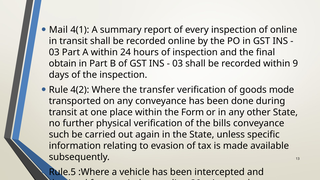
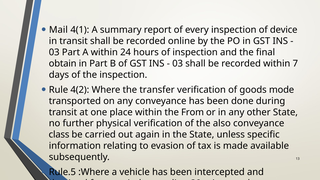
of online: online -> device (284, 30)
9: 9 -> 7 (295, 63)
Form: Form -> From (193, 112)
bills: bills -> also (222, 123)
such: such -> class (59, 135)
